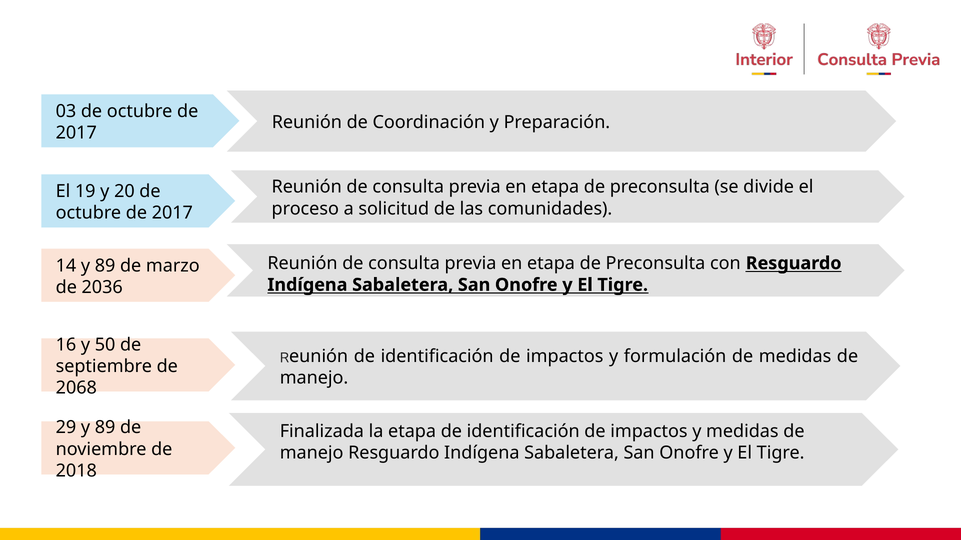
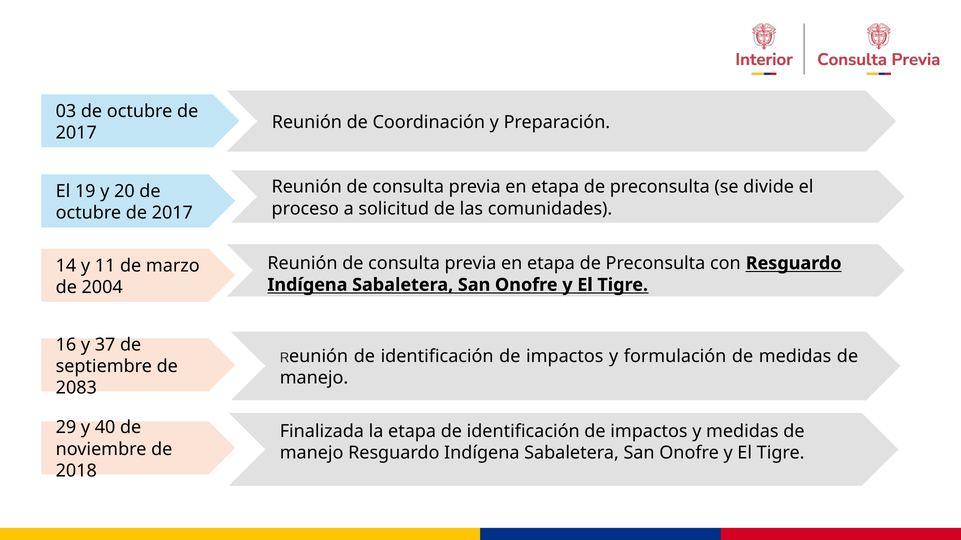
14 y 89: 89 -> 11 (105, 266)
2036: 2036 -> 2004 (102, 288)
50: 50 -> 37 (105, 345)
2068: 2068 -> 2083 (76, 388)
29 y 89: 89 -> 40 (105, 428)
